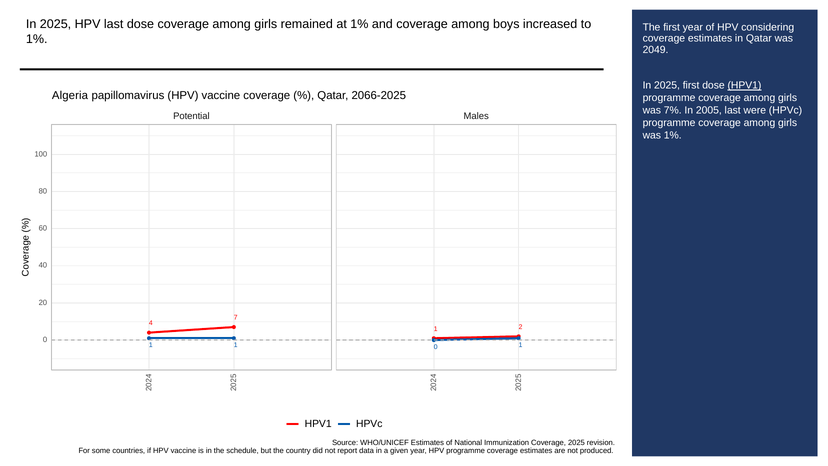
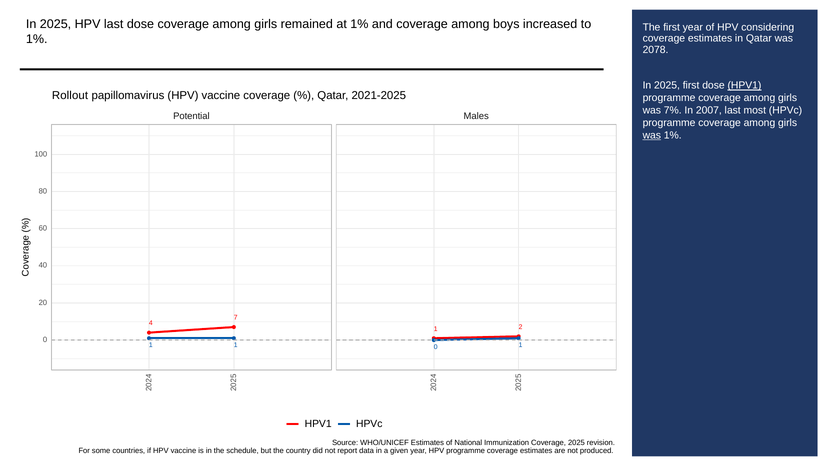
2049: 2049 -> 2078 (656, 50)
Algeria: Algeria -> Rollout (70, 95)
2066-2025: 2066-2025 -> 2021-2025 (379, 95)
2005: 2005 -> 2007 (709, 110)
were: were -> most (755, 110)
was underline: none -> present (652, 135)
